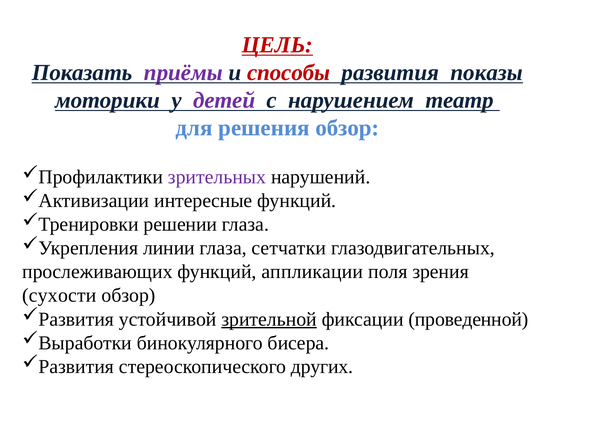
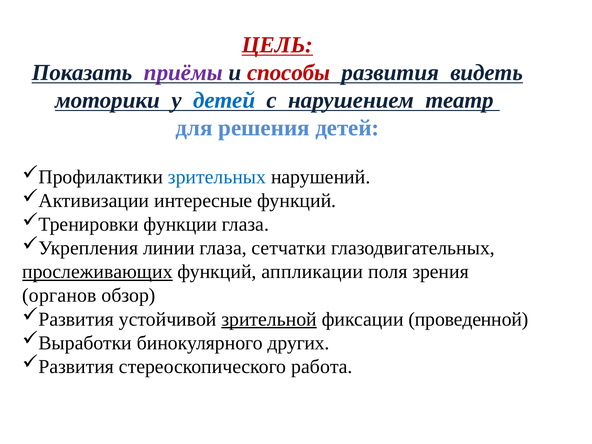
показы: показы -> видеть (487, 73)
детей colour: purple -> blue (224, 100)
решения обзор: обзор -> детей (347, 128)
зрительных colour: purple -> blue (217, 177)
решении: решении -> функции (180, 224)
прослеживающих underline: none -> present (97, 272)
сухости: сухости -> органов (59, 295)
бисера: бисера -> других (299, 343)
других: других -> работа (322, 367)
